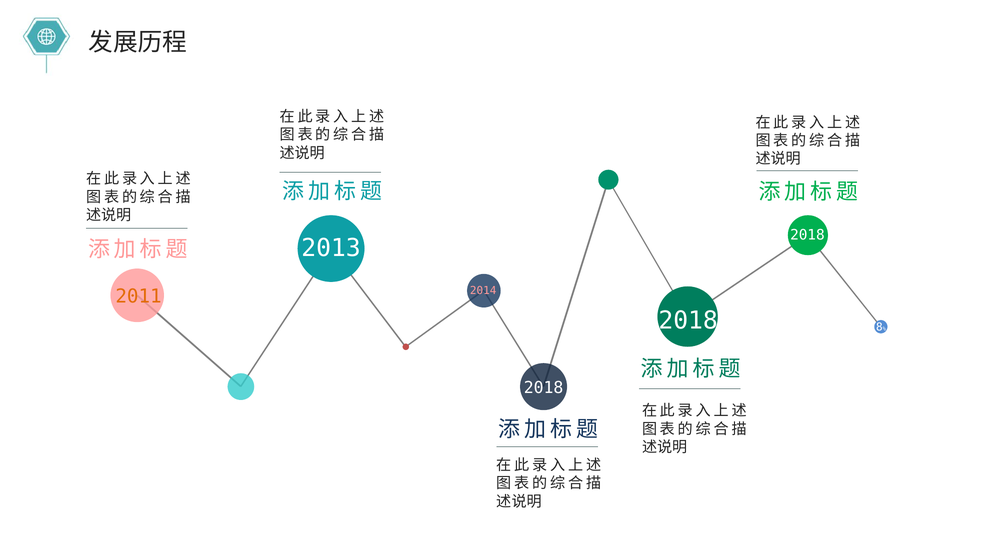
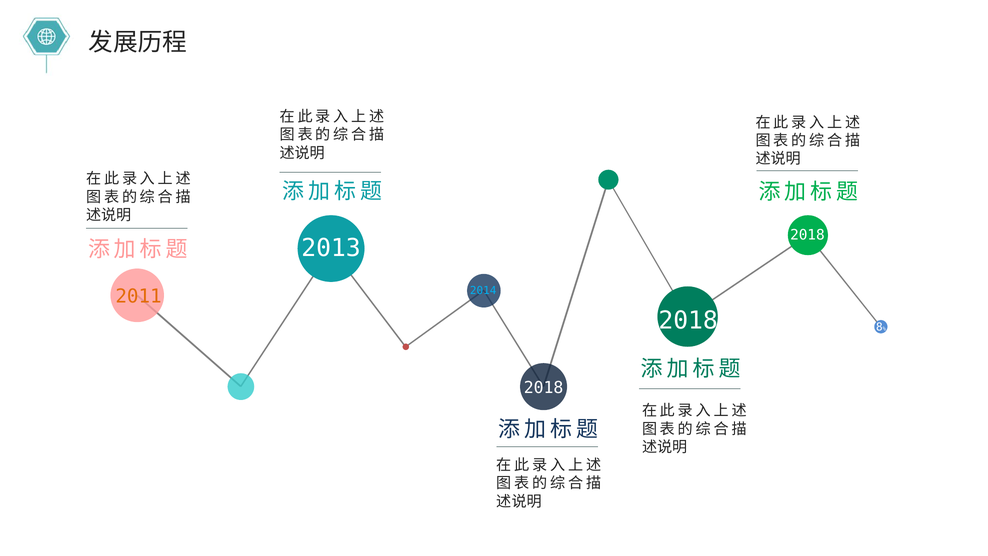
2014 colour: pink -> light blue (483, 291)
